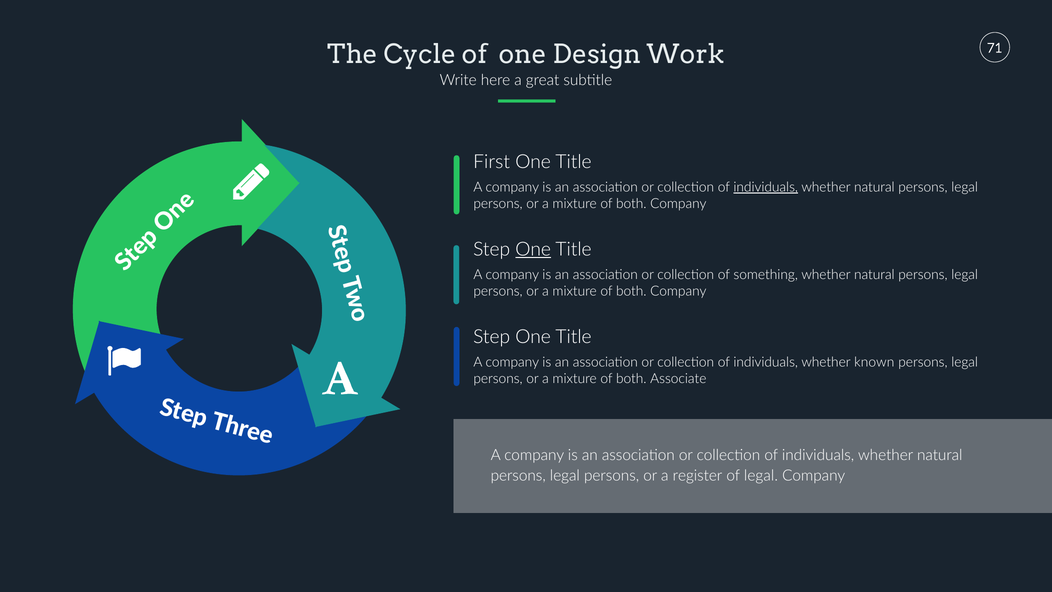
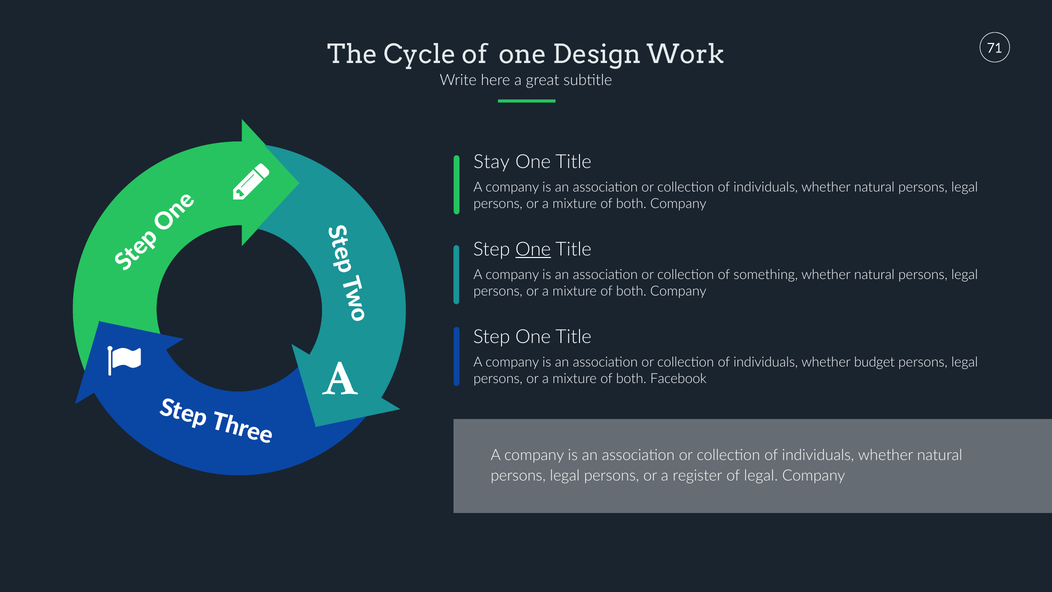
First: First -> Stay (492, 162)
individuals underline: present -> none (766, 187)
known: known -> budget (874, 362)
Associate: Associate -> Facebook (678, 378)
